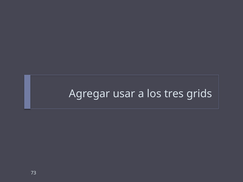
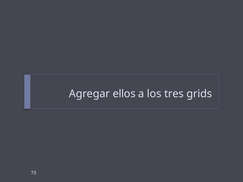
usar: usar -> ellos (124, 94)
